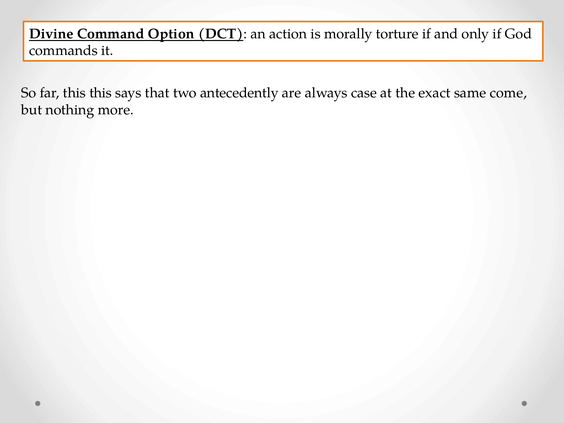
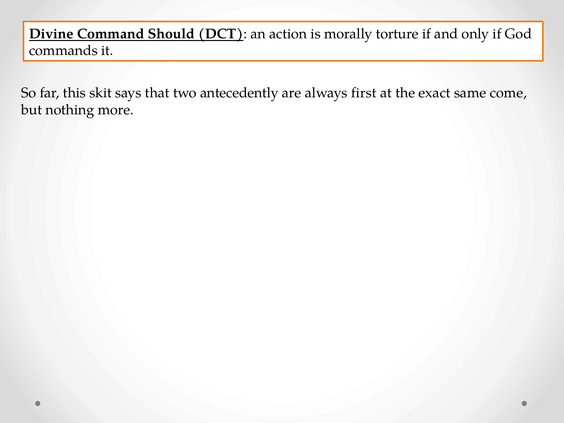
Option: Option -> Should (171, 34)
this this: this -> skit (101, 93)
case: case -> first (364, 93)
